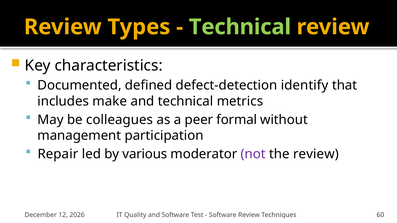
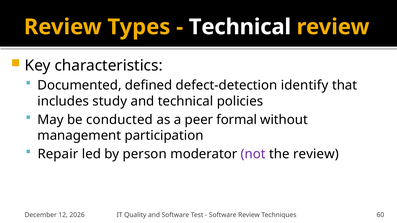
Technical colour: light green -> white (240, 27)
make: make -> study (110, 101)
metrics: metrics -> policies (240, 101)
colleagues: colleagues -> conducted (120, 120)
various: various -> person (145, 154)
